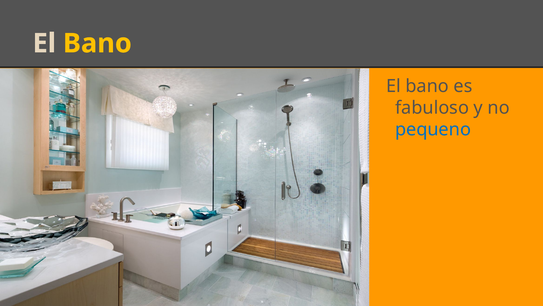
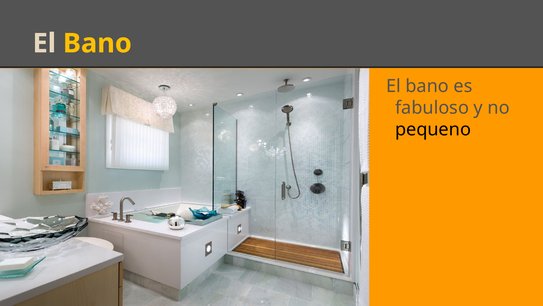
pequeno colour: blue -> black (433, 129)
